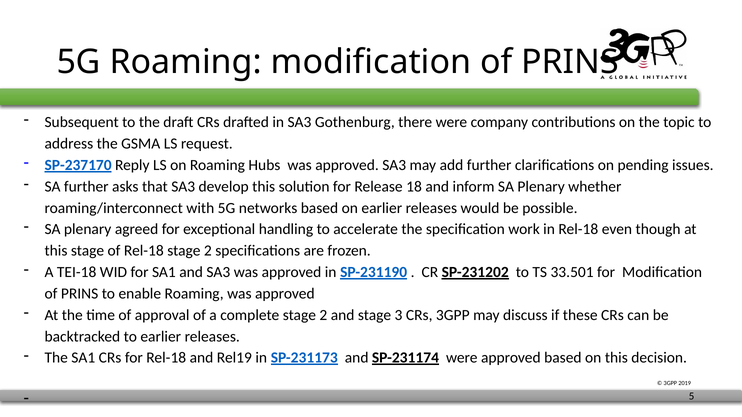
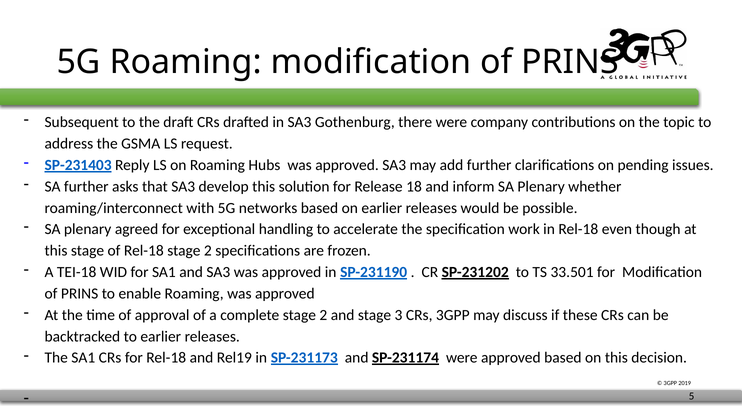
SP-237170: SP-237170 -> SP-231403 (78, 165)
